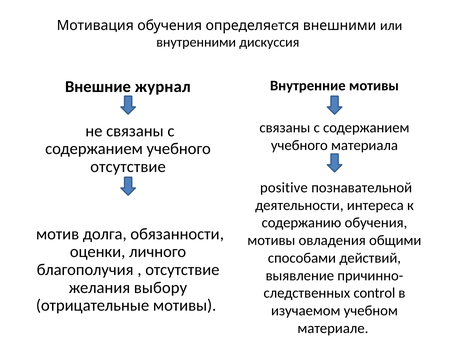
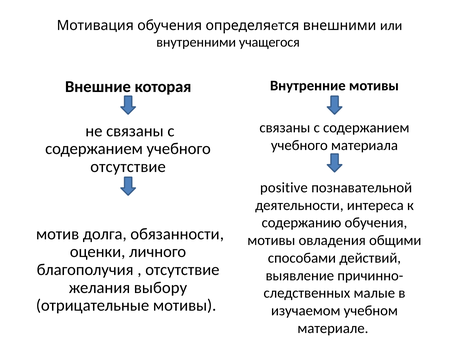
дискуссия: дискуссия -> учащегося (269, 42)
журнал: журнал -> которая (163, 87)
control: control -> малые (374, 293)
